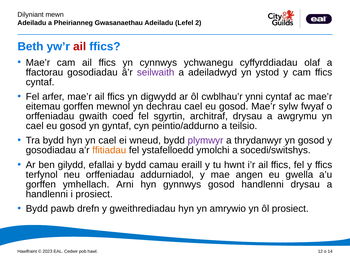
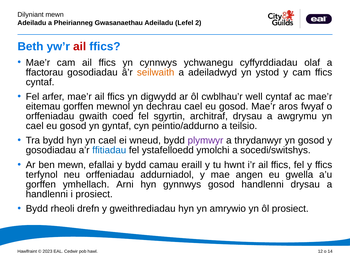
seilwaith colour: purple -> orange (156, 72)
ynni: ynni -> well (254, 96)
sylw: sylw -> aros (288, 106)
ffitiadau colour: orange -> blue (109, 150)
ben gilydd: gilydd -> mewn (72, 165)
pawb: pawb -> rheoli (63, 208)
